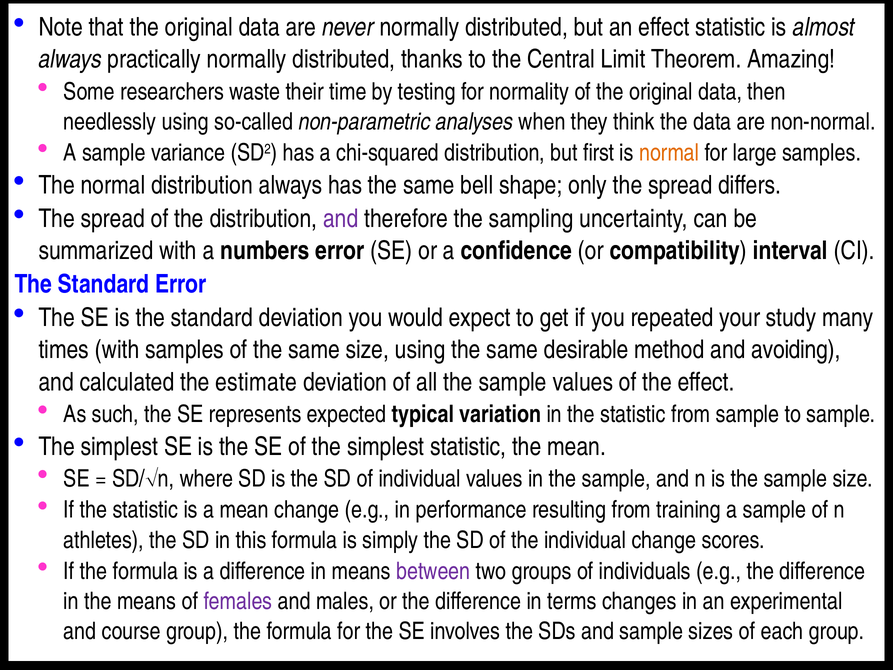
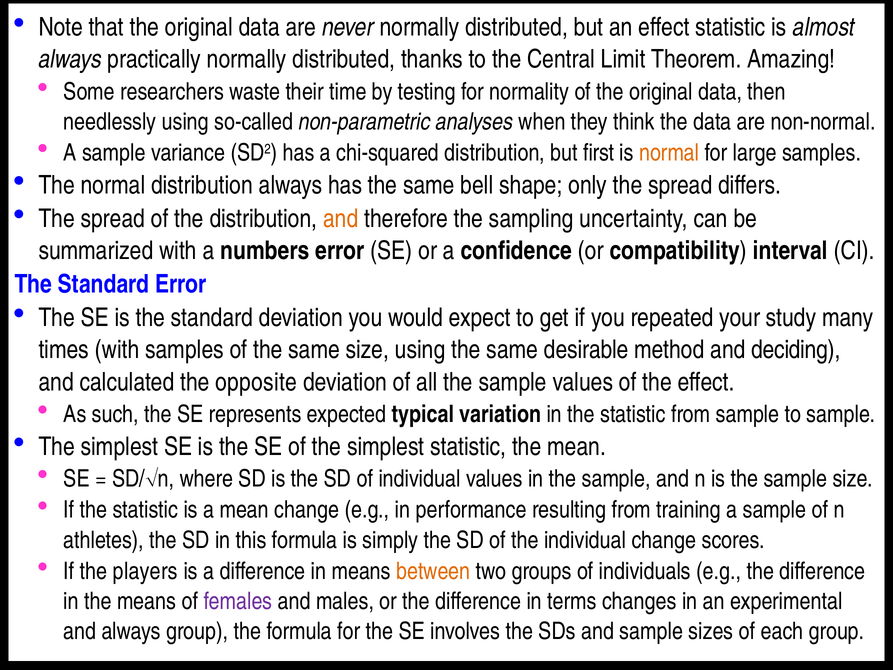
and colour: purple -> orange (341, 219)
avoiding: avoiding -> deciding (796, 350)
estimate: estimate -> opposite (256, 382)
If the formula: formula -> players (145, 571)
between colour: purple -> orange (433, 571)
and course: course -> always (131, 631)
